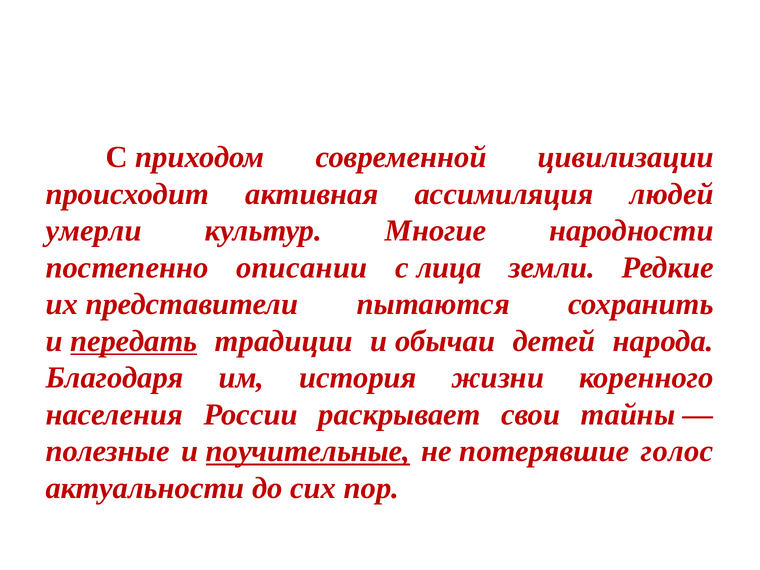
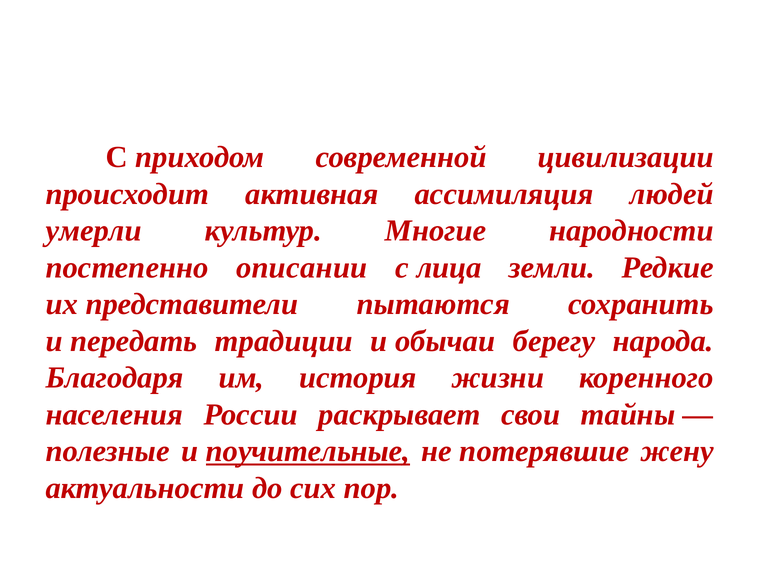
передать underline: present -> none (134, 341)
детей: детей -> берегу (554, 341)
голос: голос -> жену (677, 451)
